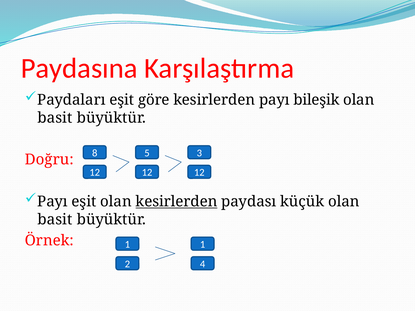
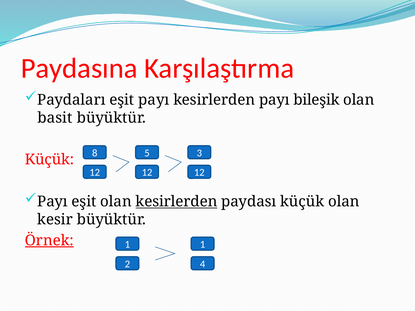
eşit göre: göre -> payı (154, 100)
Doğru: Doğru -> Küçük (49, 160)
basit: basit -> kesir (55, 220)
Örnek underline: none -> present (49, 241)
